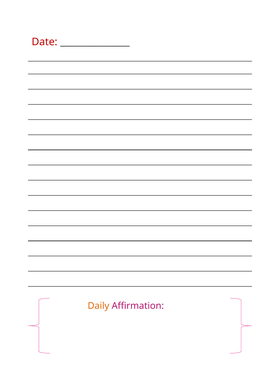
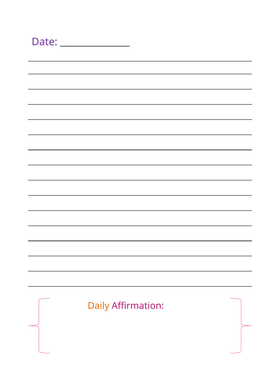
Date colour: red -> purple (45, 42)
